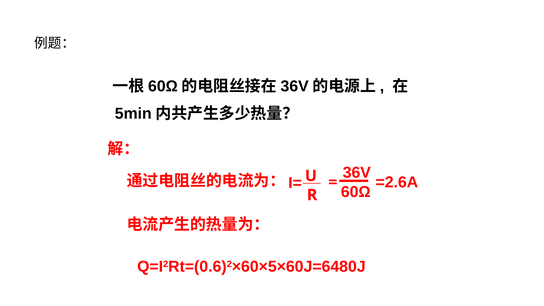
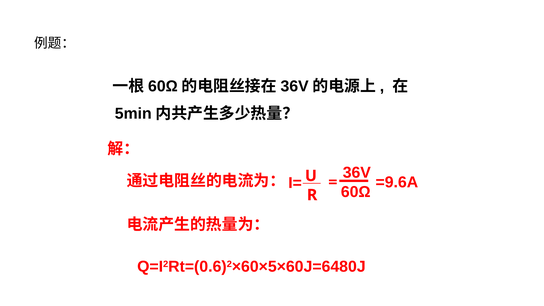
=2.6A: =2.6A -> =9.6A (397, 182)
